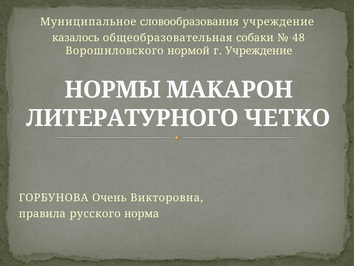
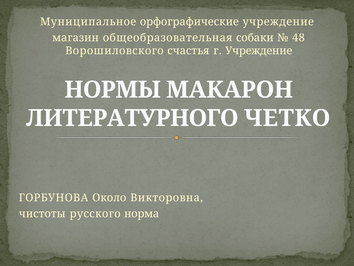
словообразования: словообразования -> орфографические (189, 22)
казалось: казалось -> магазин (76, 38)
нормой: нормой -> счастья (188, 51)
Очень: Очень -> Около (109, 197)
правила: правила -> чистоты (42, 213)
